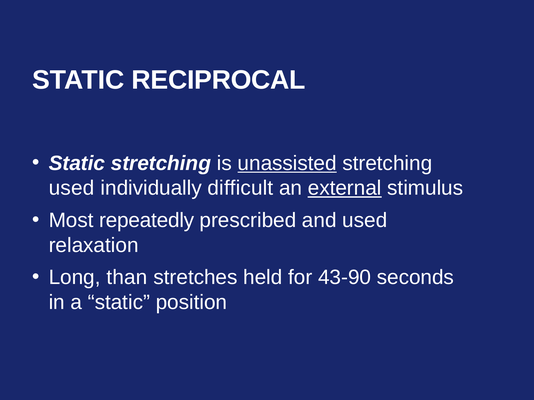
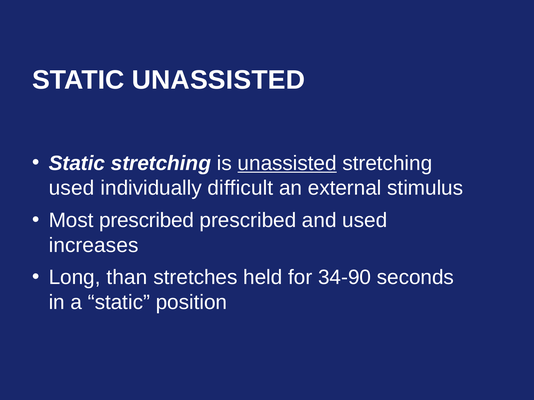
STATIC RECIPROCAL: RECIPROCAL -> UNASSISTED (218, 80)
external underline: present -> none (345, 188)
Most repeatedly: repeatedly -> prescribed (147, 221)
relaxation: relaxation -> increases (94, 245)
43-90: 43-90 -> 34-90 (345, 278)
